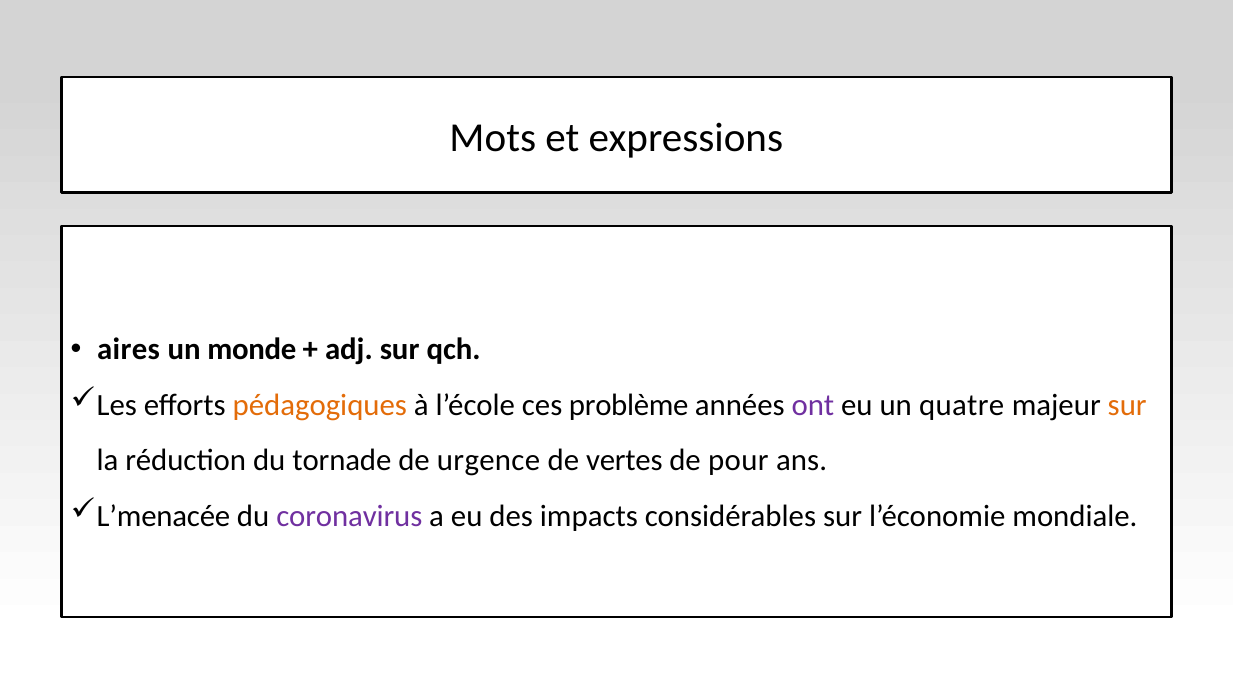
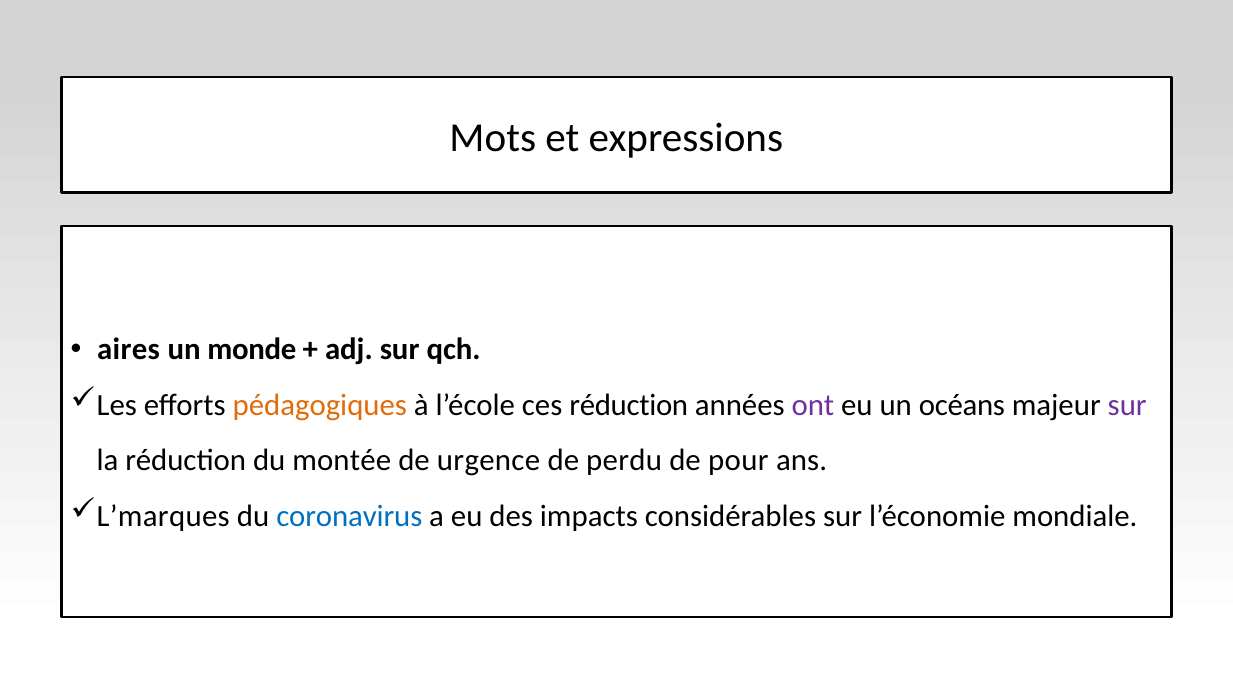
ces problème: problème -> réduction (629, 405)
quatre: quatre -> océans (962, 405)
sur colour: orange -> purple (1127, 405)
tornade: tornade -> montée (342, 460)
vertes: vertes -> perdu (624, 460)
L’menacée: L’menacée -> L’marques (163, 516)
coronavirus colour: purple -> blue (349, 516)
